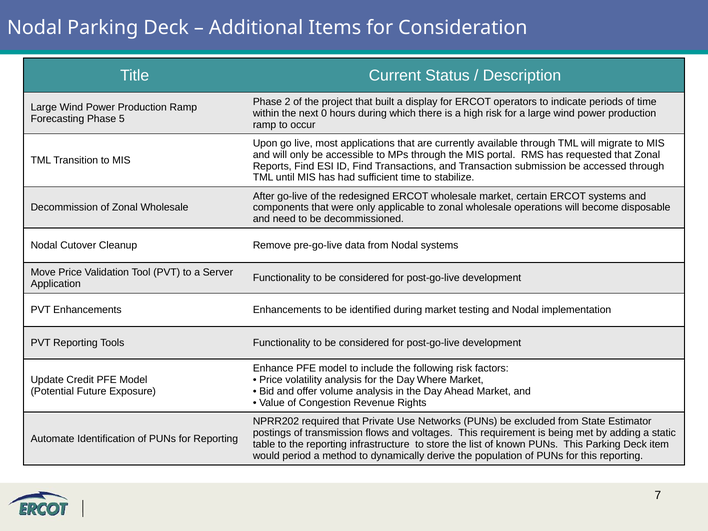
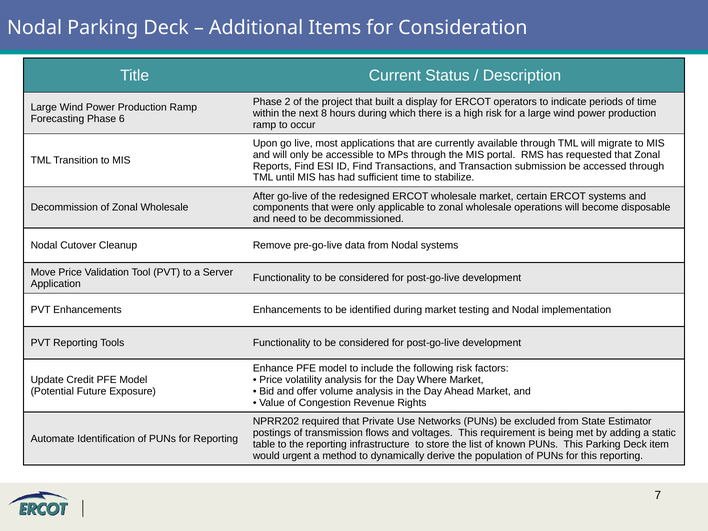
0: 0 -> 8 (324, 113)
5: 5 -> 6 (122, 119)
period: period -> urgent (297, 456)
